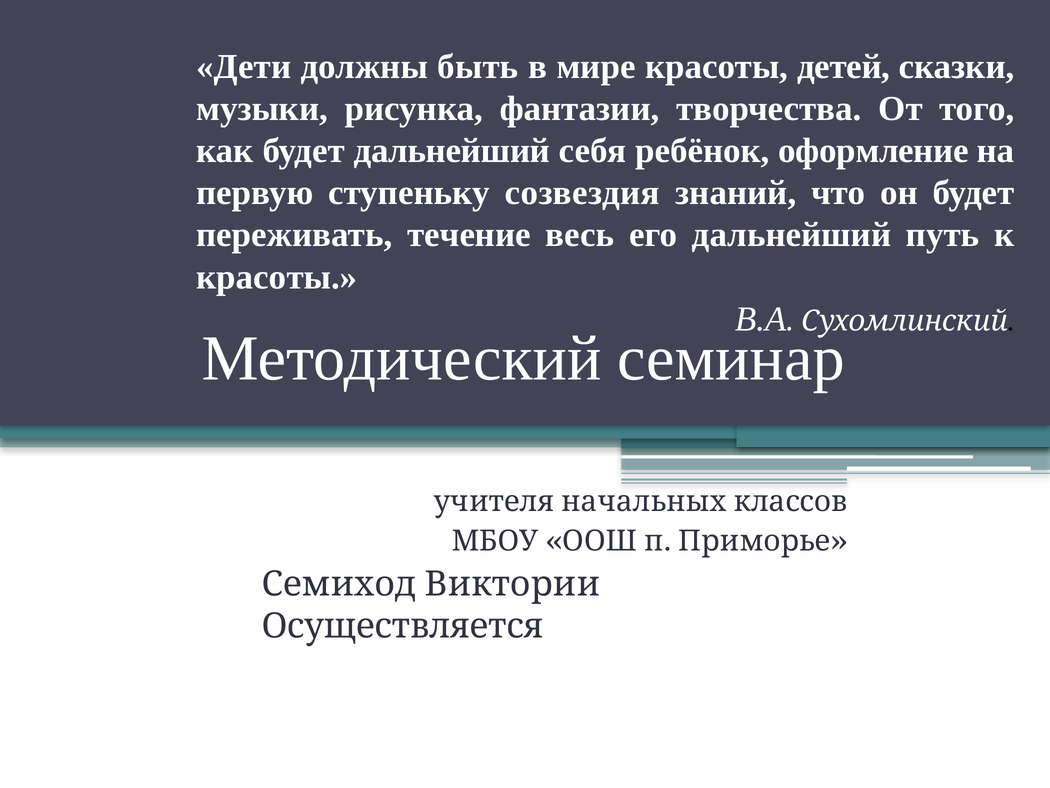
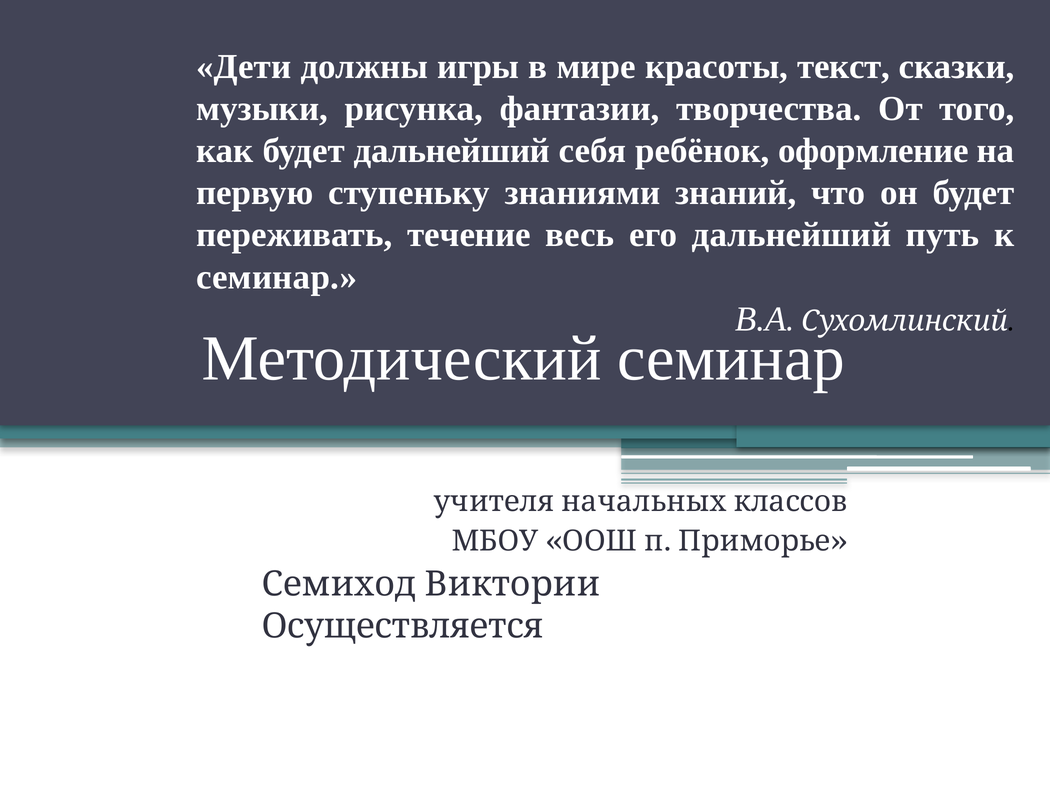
быть: быть -> игры (478, 67)
детей: детей -> текст (844, 67)
созвездия: созвездия -> знаниями (582, 193)
красоты: красоты -> семинар (277, 277)
